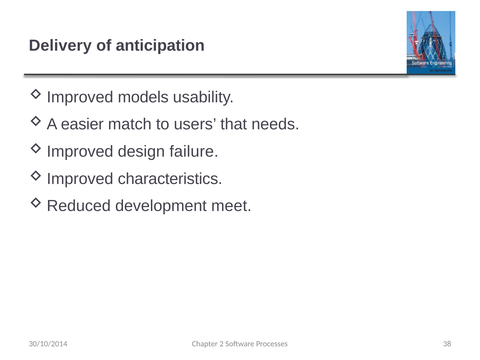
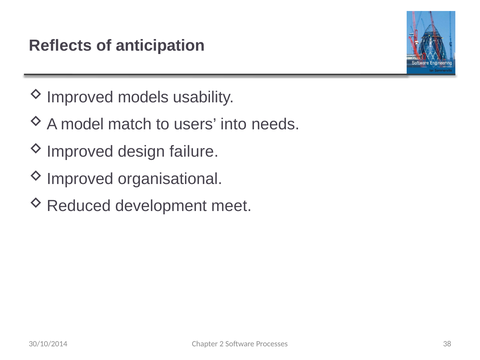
Delivery: Delivery -> Reflects (60, 46)
easier: easier -> model (82, 124)
that: that -> into (234, 124)
characteristics: characteristics -> organisational (170, 179)
